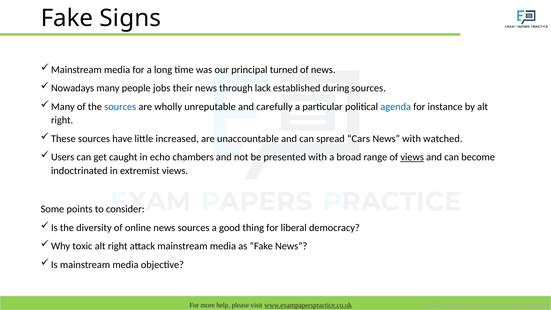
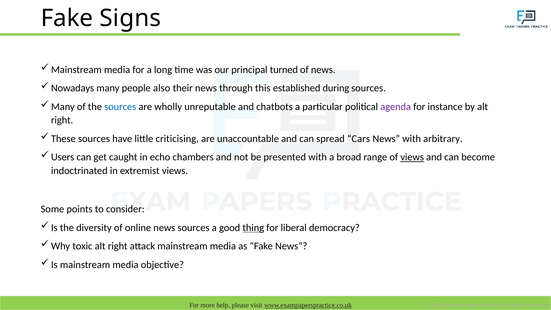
jobs: jobs -> also (162, 88)
lack: lack -> this (263, 88)
carefully: carefully -> chatbots (275, 107)
agenda colour: blue -> purple (396, 107)
increased: increased -> criticising (177, 139)
watched: watched -> arbitrary (443, 139)
thing underline: none -> present (253, 228)
